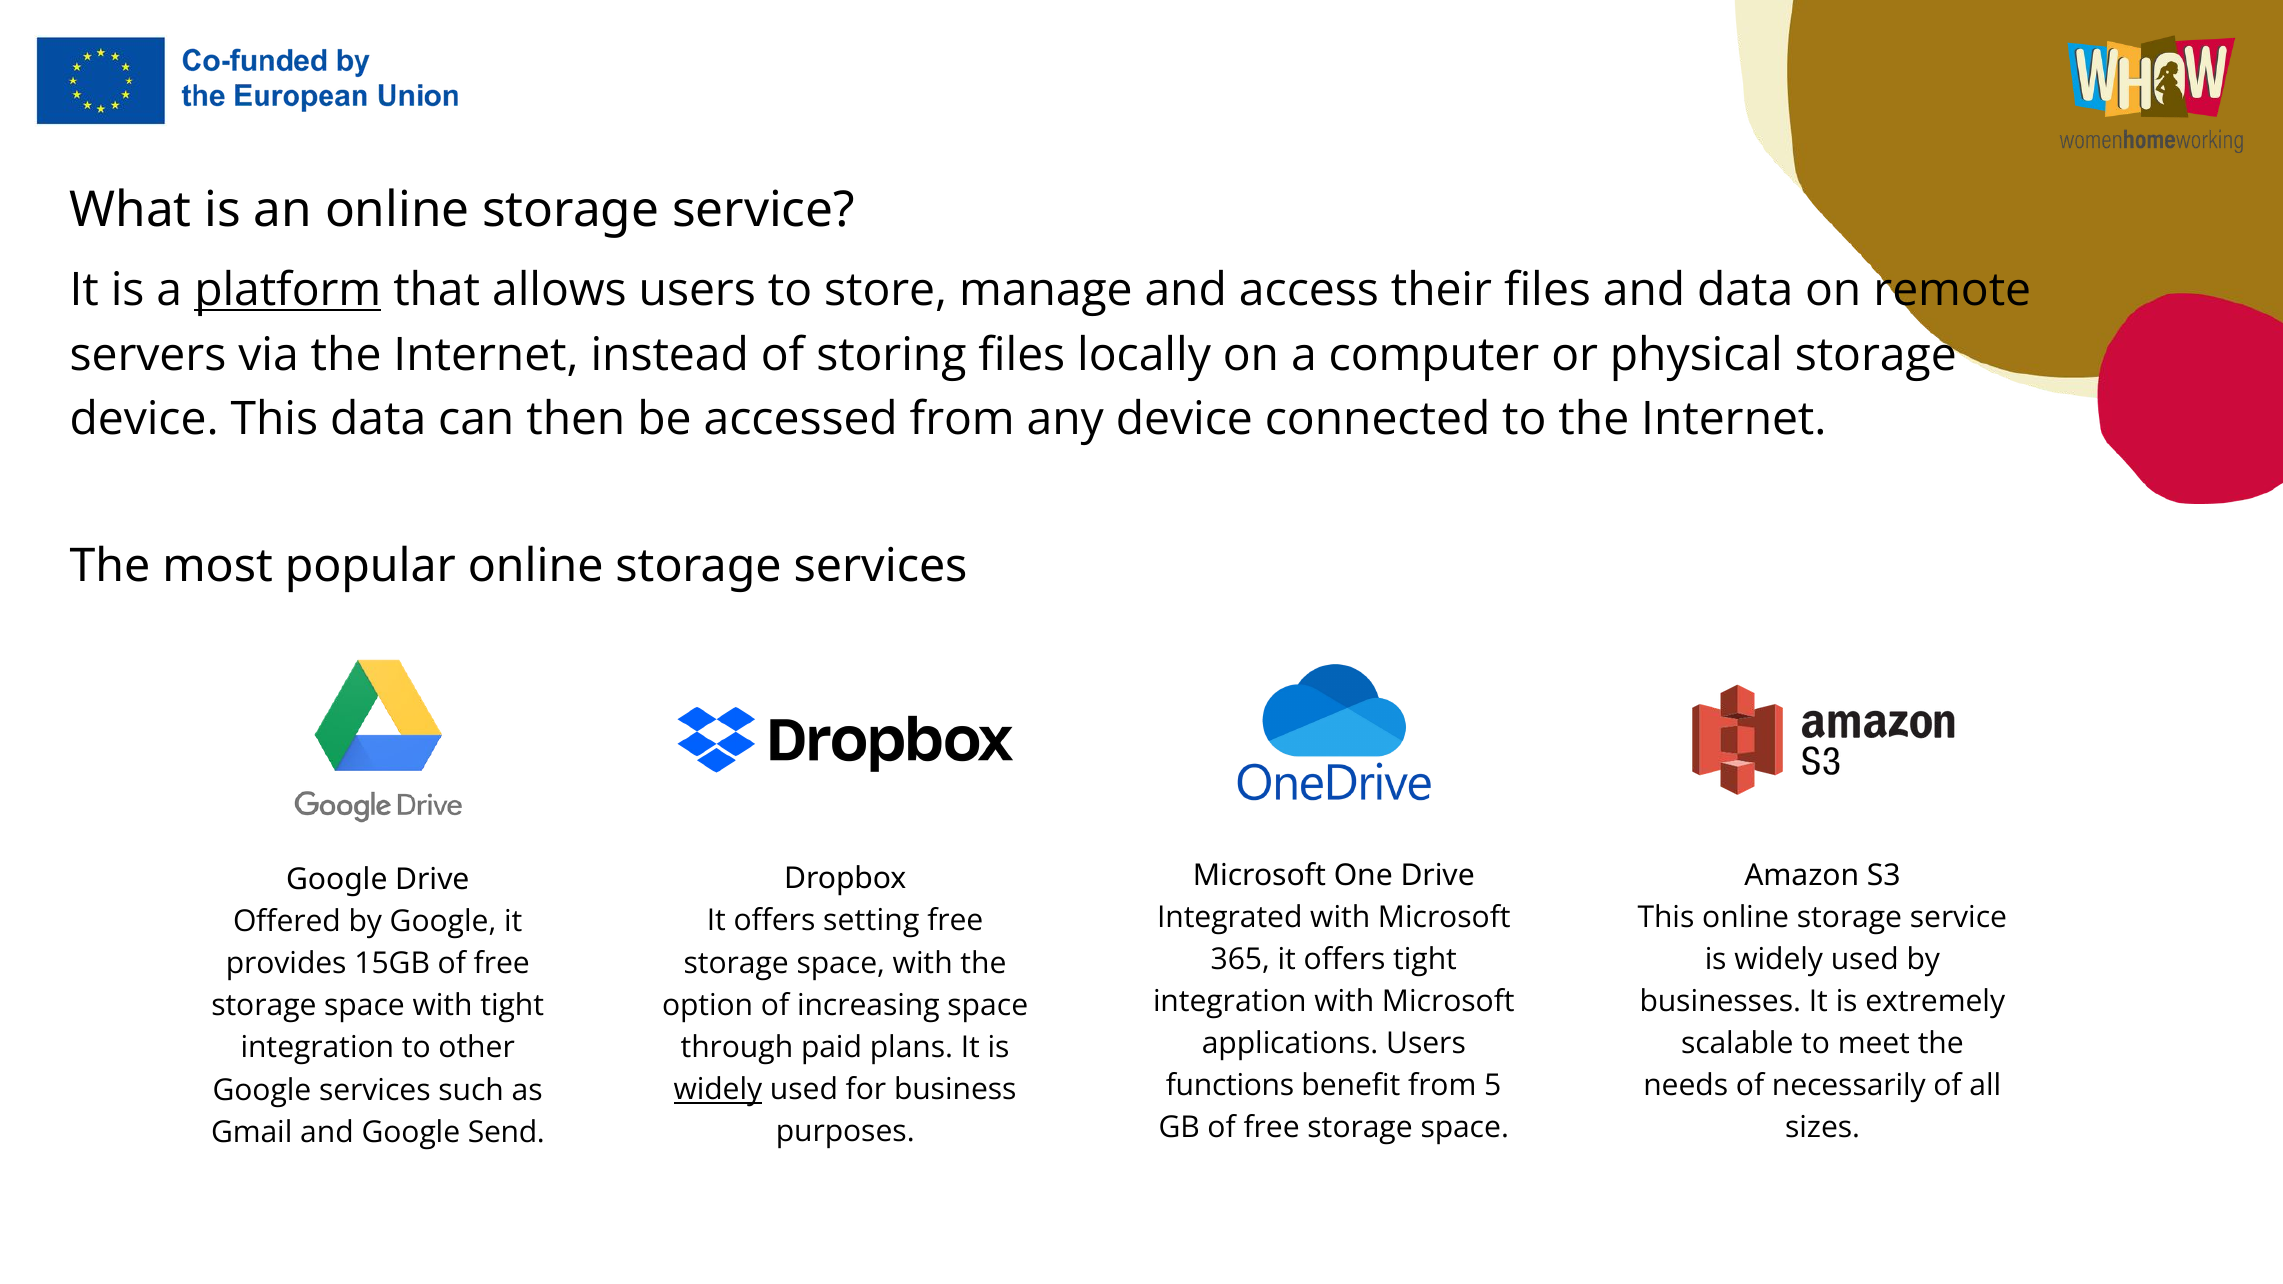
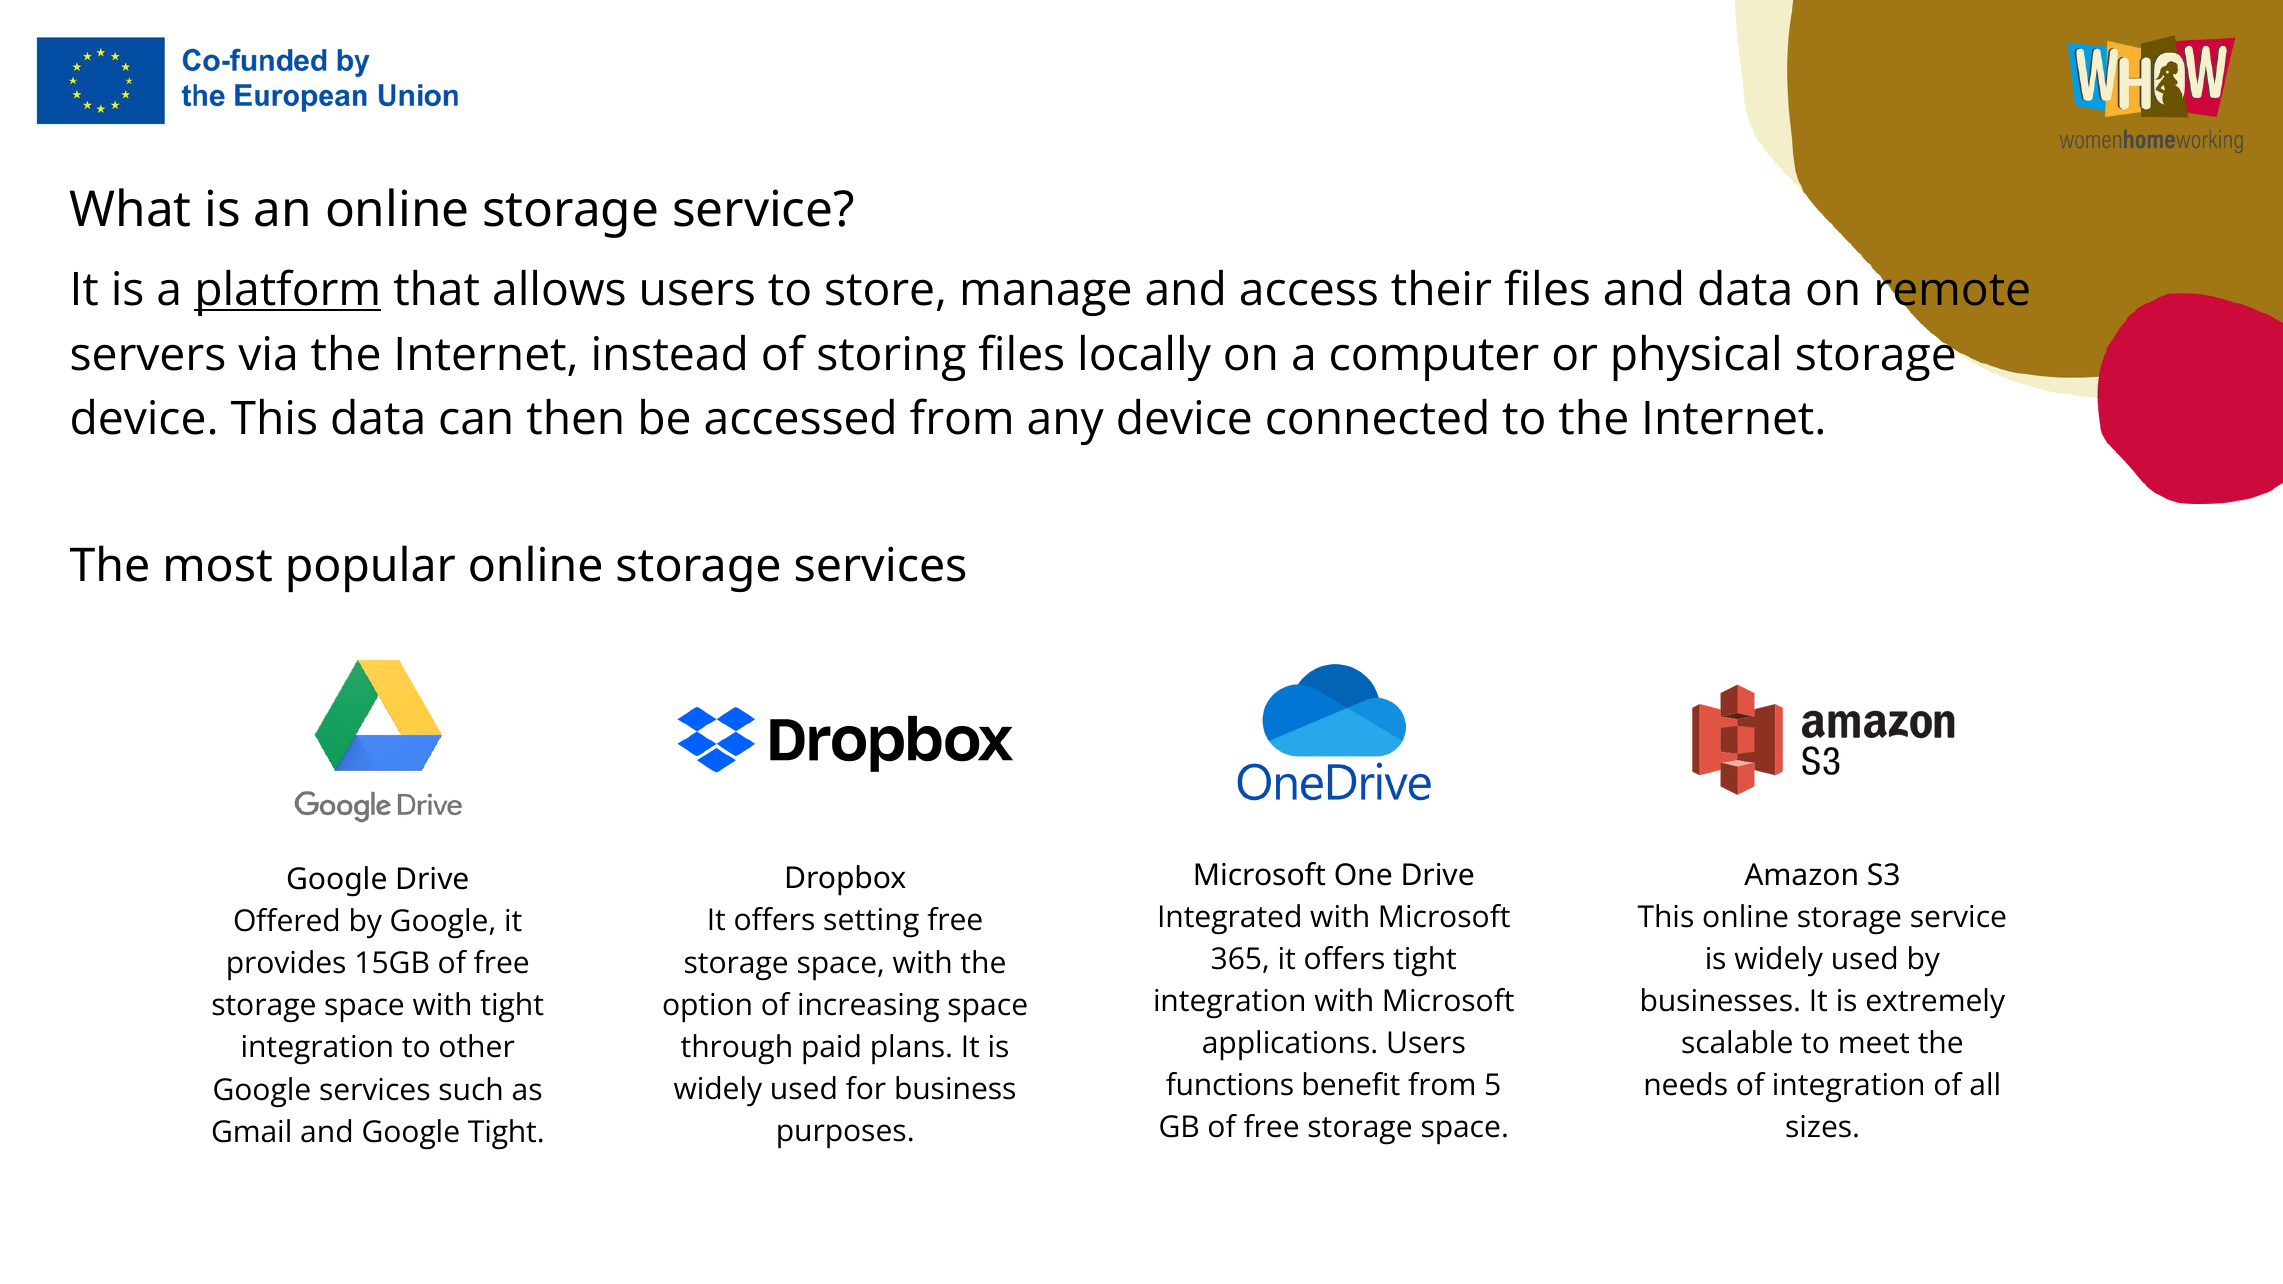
of necessarily: necessarily -> integration (1849, 1086)
widely underline: present -> none (718, 1090)
Google Send: Send -> Tight (506, 1133)
